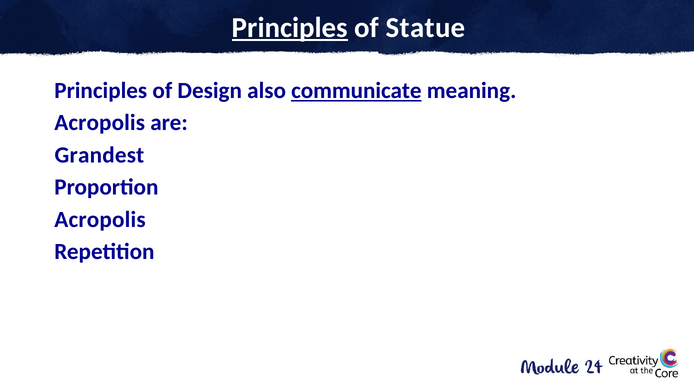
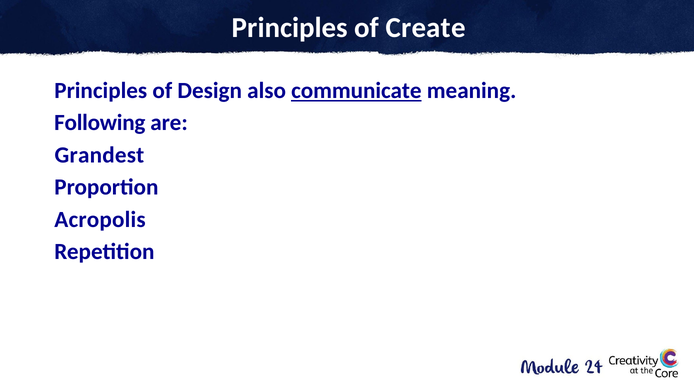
Principles underline: present -> none (290, 28)
Statue: Statue -> Create (426, 28)
Acropolis: Acropolis -> Following (100, 123)
